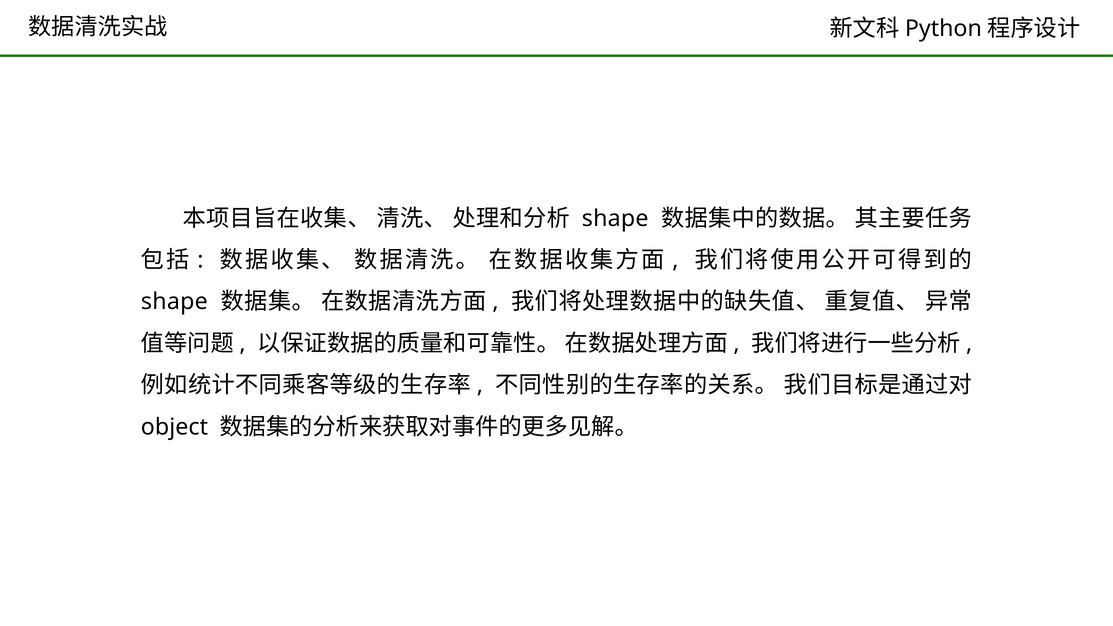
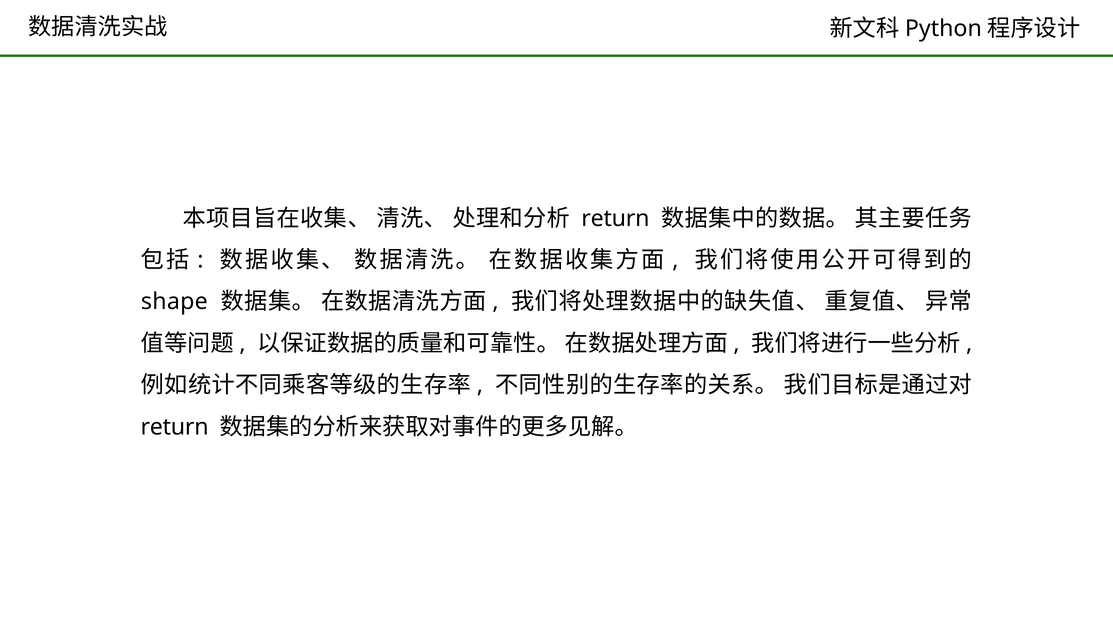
shape: shape -> return (615, 218)
object: object -> return (175, 427)
